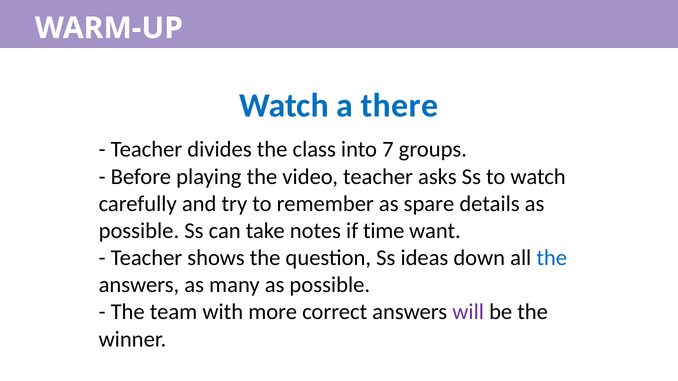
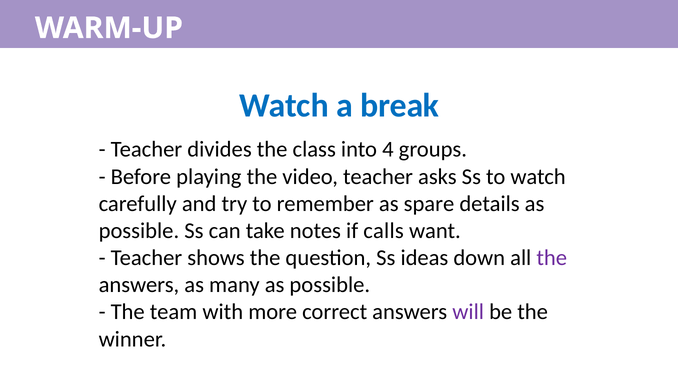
there: there -> break (400, 106)
7: 7 -> 4 (388, 150)
time: time -> calls (384, 231)
the colour: blue -> purple (552, 258)
